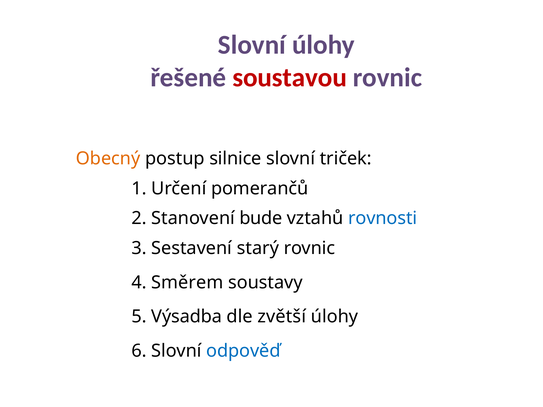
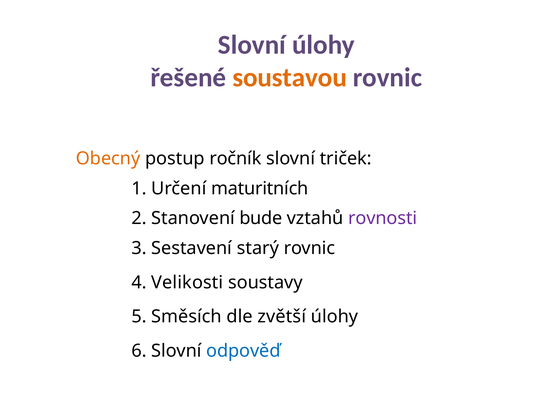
soustavou colour: red -> orange (290, 77)
silnice: silnice -> ročník (235, 159)
pomerančů: pomerančů -> maturitních (260, 188)
rovnosti colour: blue -> purple (383, 218)
Směrem: Směrem -> Velikosti (187, 283)
Výsadba: Výsadba -> Směsích (187, 317)
